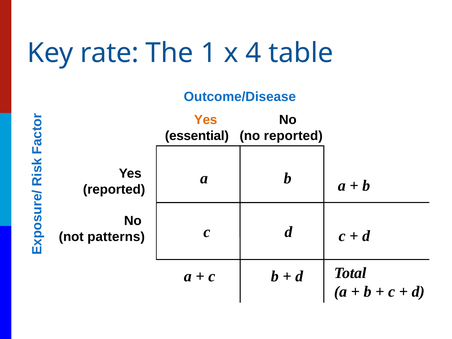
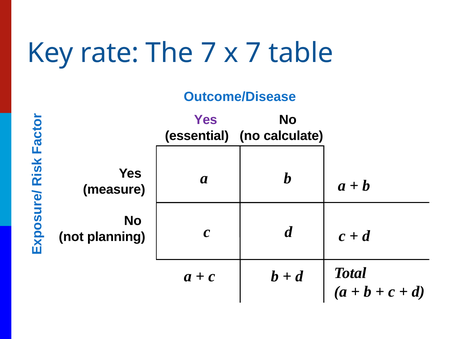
The 1: 1 -> 7 (209, 53)
x 4: 4 -> 7 (253, 53)
Yes colour: orange -> purple (206, 120)
no reported: reported -> calculate (293, 136)
reported: reported -> measure (114, 189)
patterns: patterns -> planning (116, 237)
